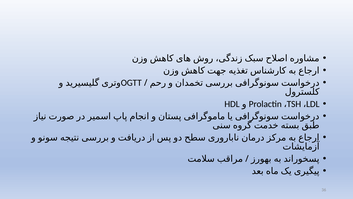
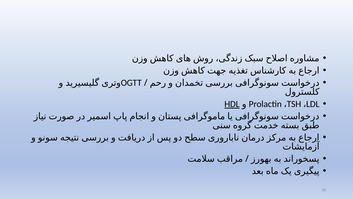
HDL underline: none -> present (232, 104)
